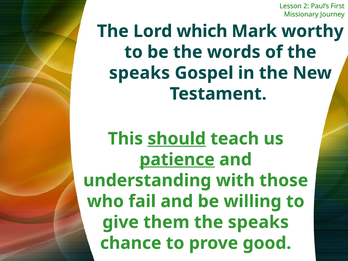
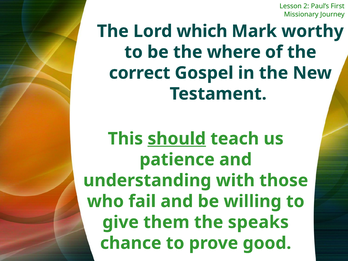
words: words -> where (234, 52)
speaks: speaks -> correct (140, 73)
patience underline: present -> none (177, 160)
